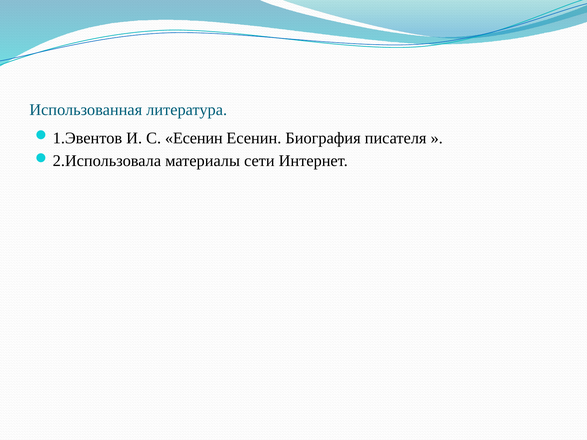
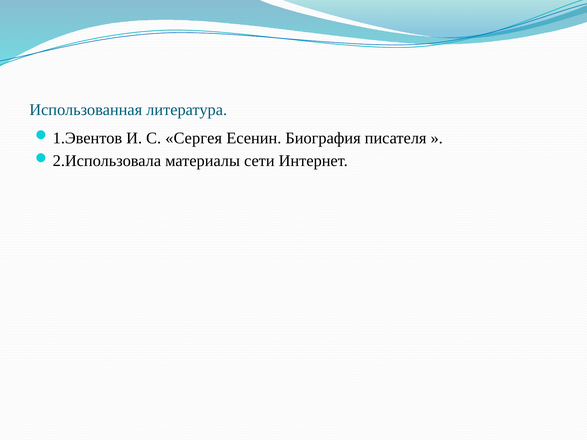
С Есенин: Есенин -> Сергея (194, 138)
